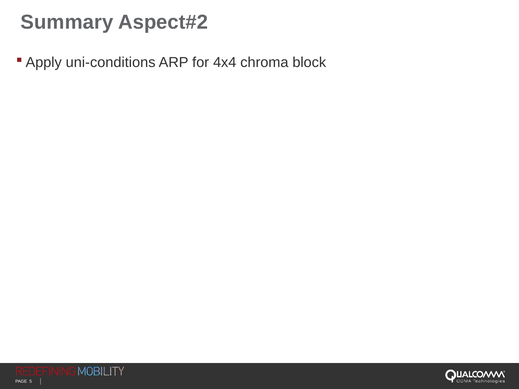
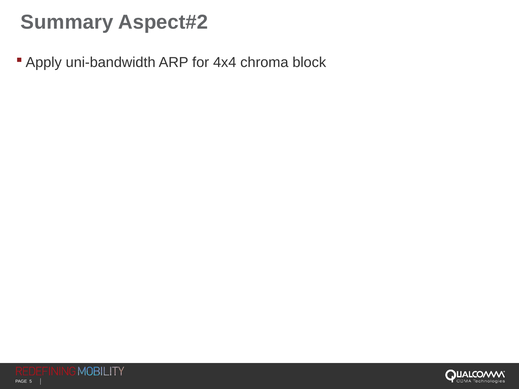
uni-conditions: uni-conditions -> uni-bandwidth (111, 62)
